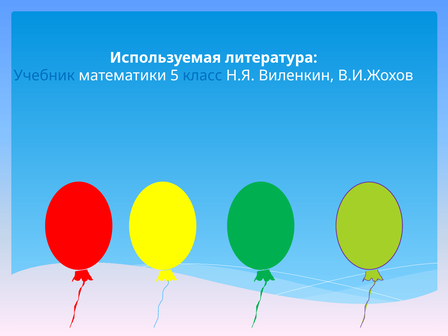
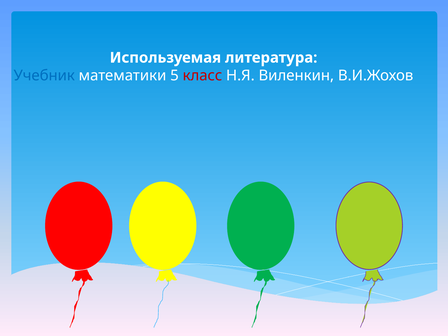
класс colour: blue -> red (202, 76)
